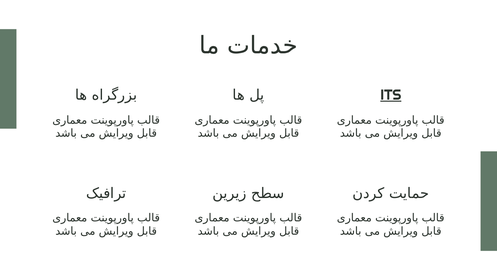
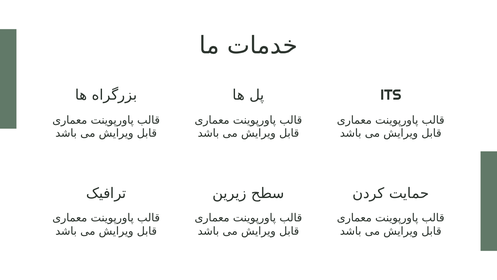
ITS underline: present -> none (391, 95)
